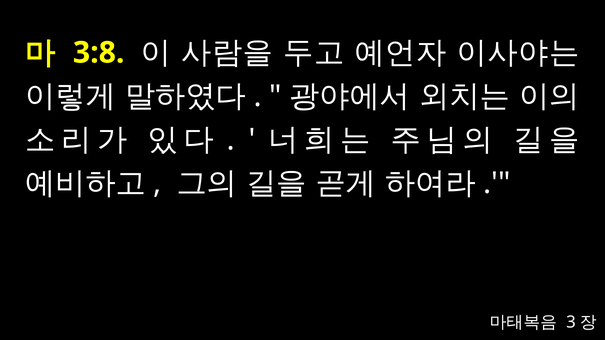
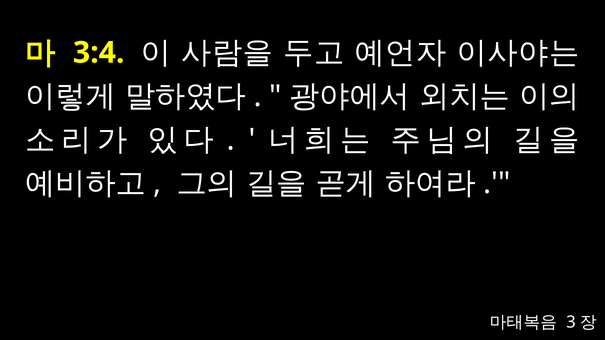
3:8: 3:8 -> 3:4 (99, 53)
